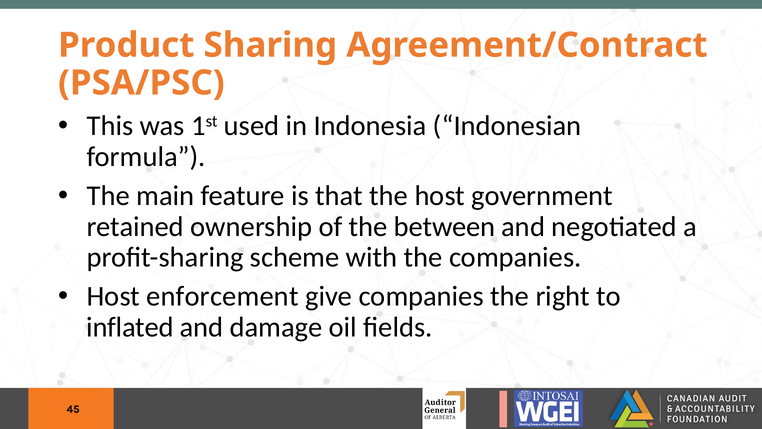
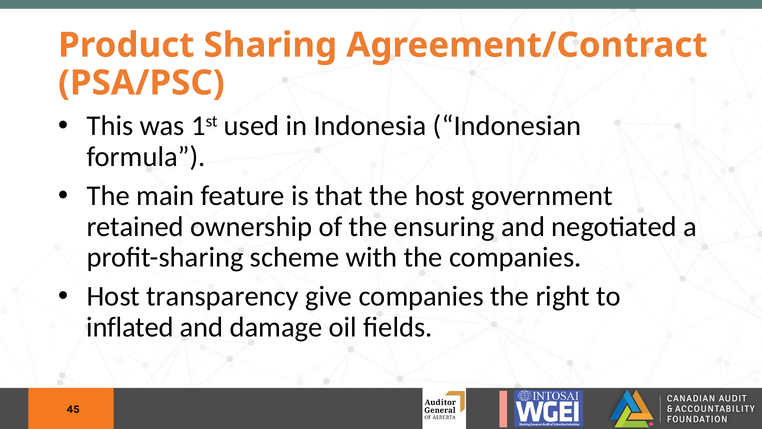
between: between -> ensuring (444, 226)
enforcement: enforcement -> transparency (223, 296)
